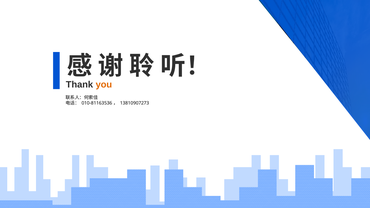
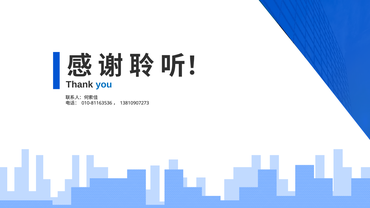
you colour: orange -> blue (104, 85)
